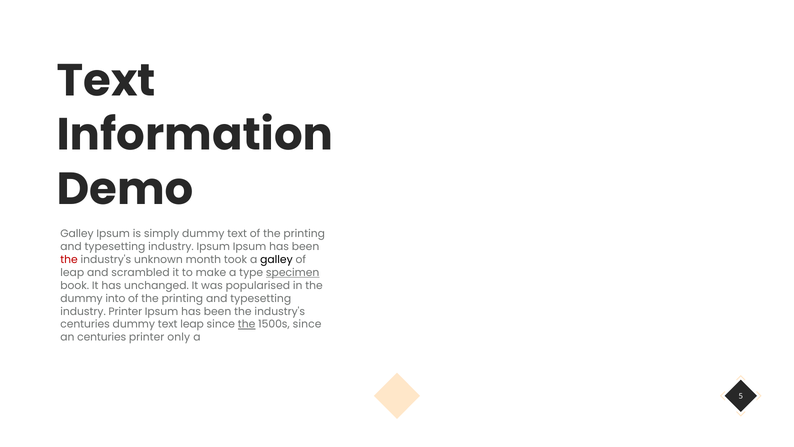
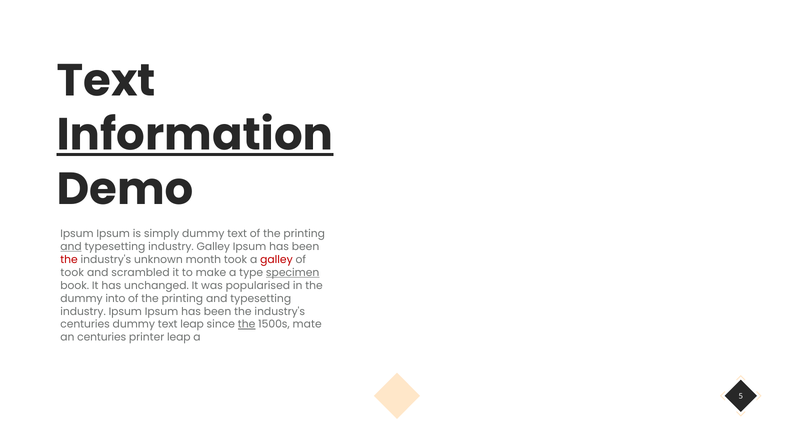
Information underline: none -> present (195, 135)
Galley: Galley -> Ipsum (77, 234)
and underline: none -> present (71, 247)
industry Ipsum: Ipsum -> Galley (213, 247)
galley colour: black -> red (276, 259)
leap: leap -> took (72, 272)
industry Printer: Printer -> Ipsum (125, 311)
1500s since: since -> mate (307, 324)
printer only: only -> leap (179, 337)
